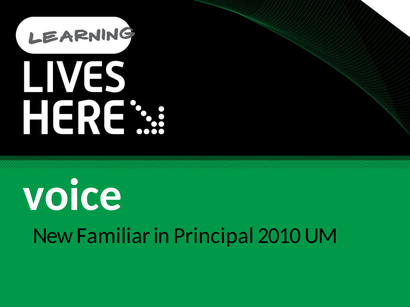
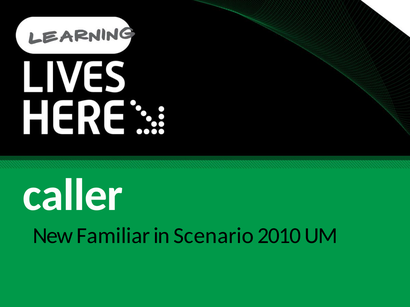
voice: voice -> caller (73, 195)
Principal: Principal -> Scenario (214, 236)
